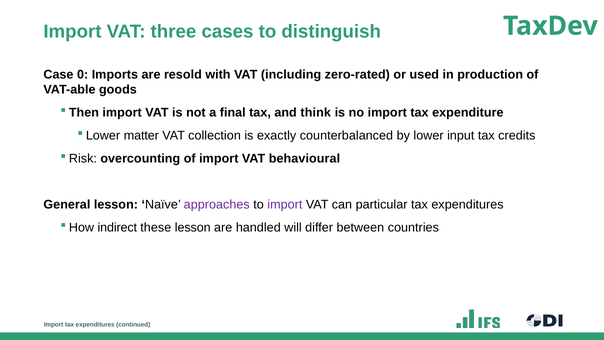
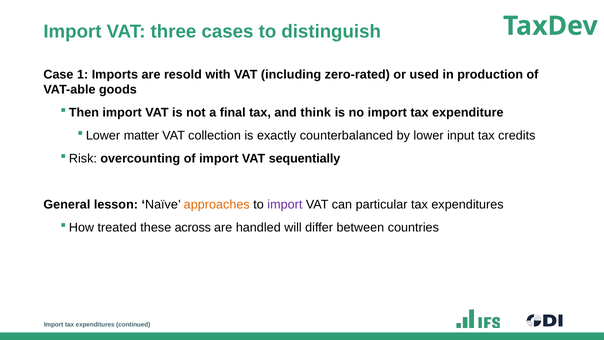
0: 0 -> 1 (83, 74)
behavioural: behavioural -> sequentially (305, 159)
approaches colour: purple -> orange (217, 204)
indirect: indirect -> treated (117, 227)
these lesson: lesson -> across (193, 227)
